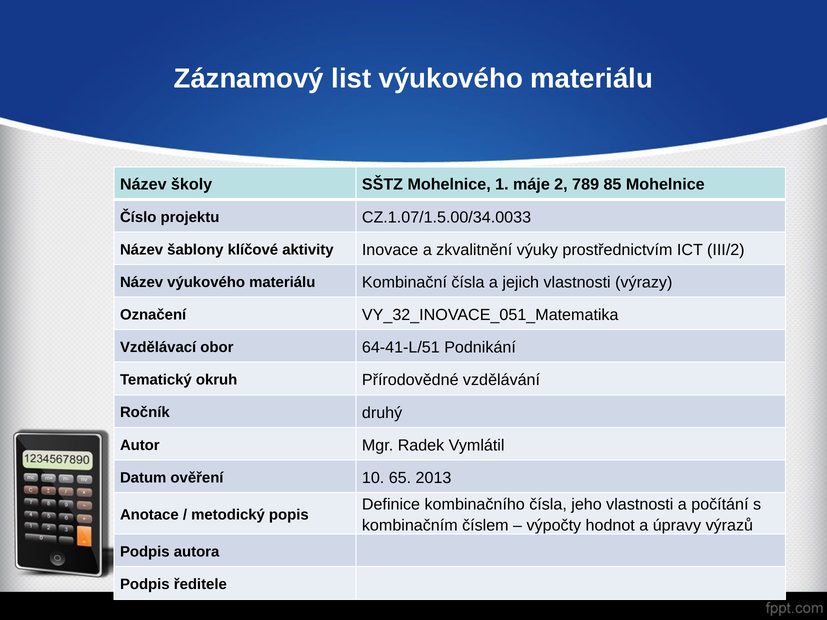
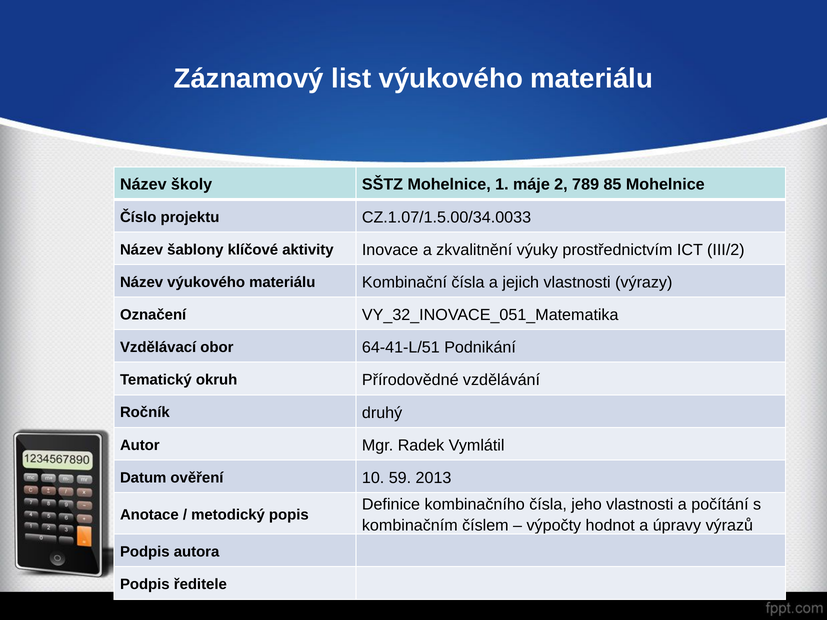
65: 65 -> 59 (400, 478)
